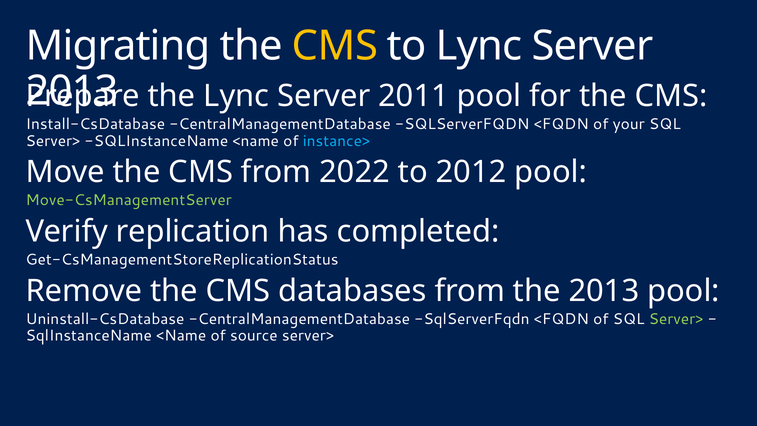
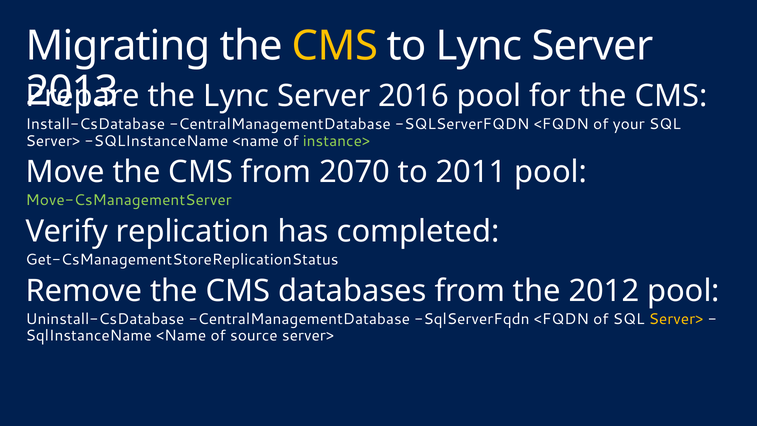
2011: 2011 -> 2016 (414, 96)
instance> colour: light blue -> light green (336, 141)
2022: 2022 -> 2070 (355, 172)
2012: 2012 -> 2011 (471, 172)
the 2013: 2013 -> 2012 (604, 291)
Server> colour: light green -> yellow (676, 319)
